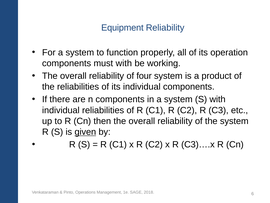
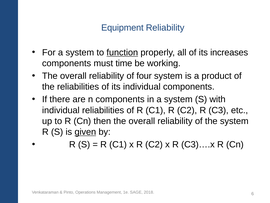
function underline: none -> present (122, 52)
operation: operation -> increases (229, 52)
must with: with -> time (124, 63)
